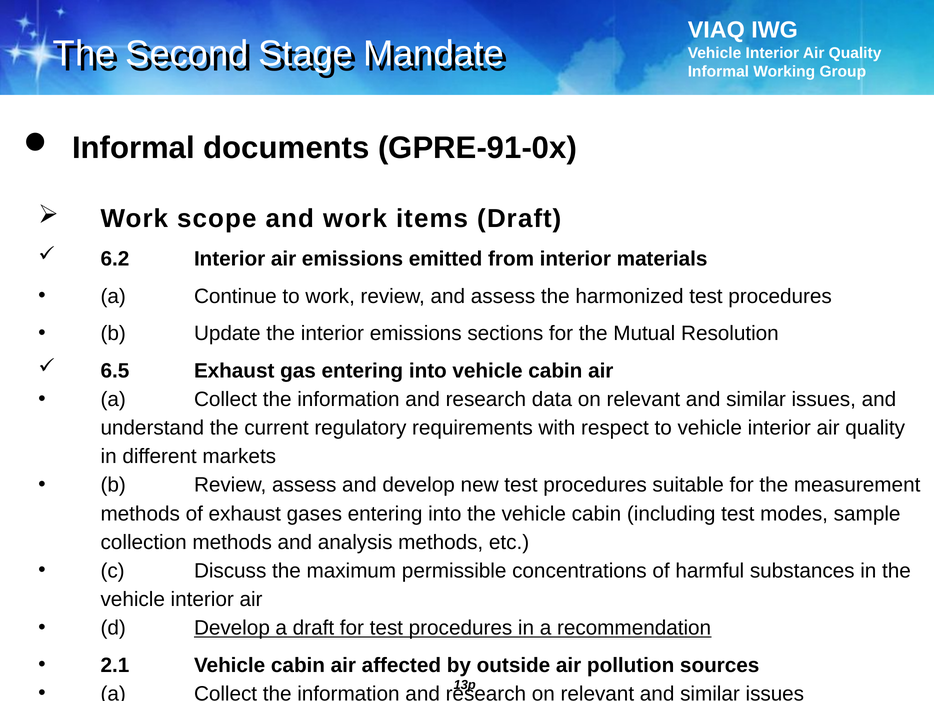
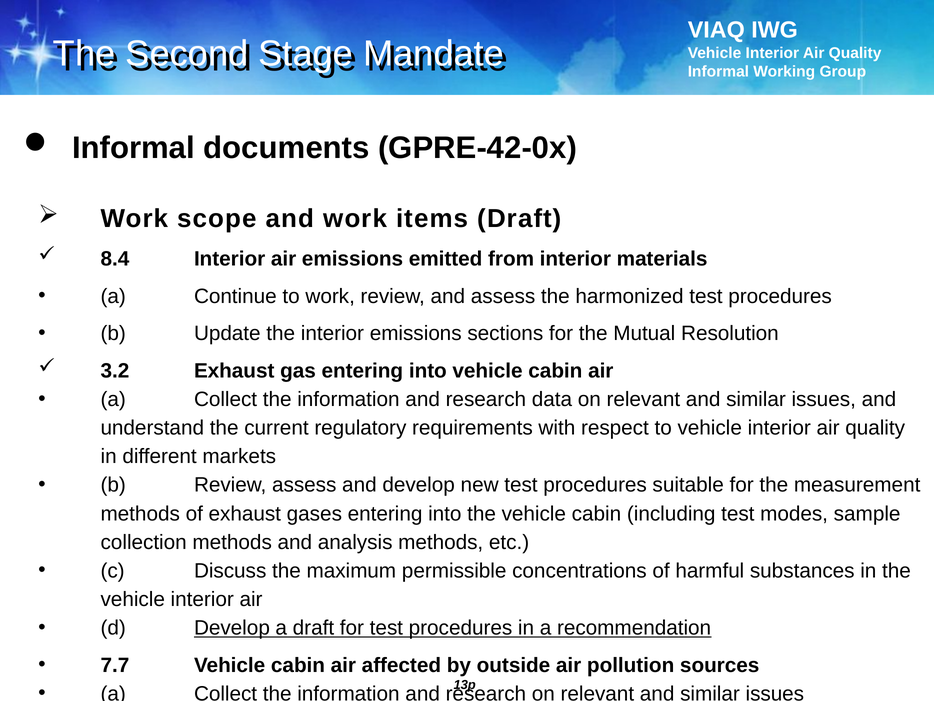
GPRE-91-0x: GPRE-91-0x -> GPRE-42-0x (478, 148)
6.2: 6.2 -> 8.4 (115, 259)
6.5: 6.5 -> 3.2 (115, 371)
2.1: 2.1 -> 7.7 (115, 665)
